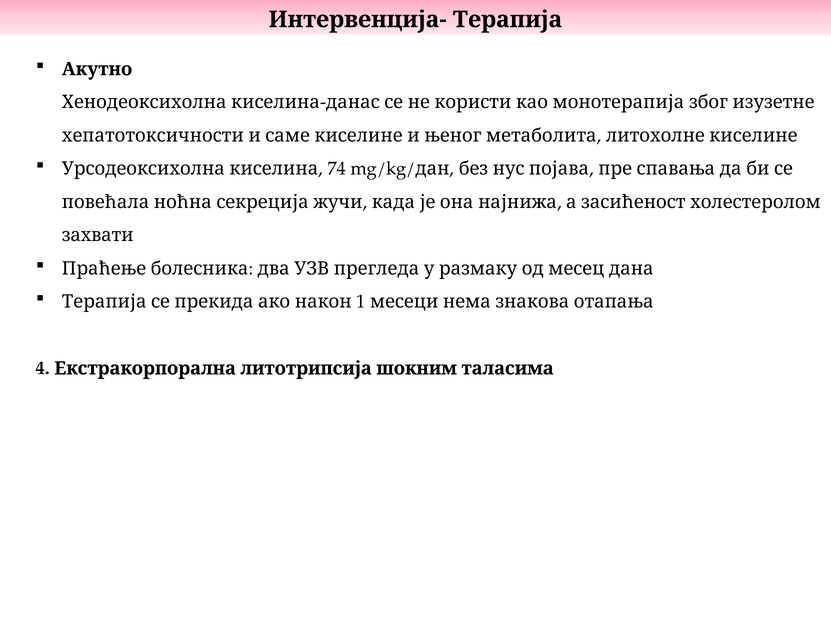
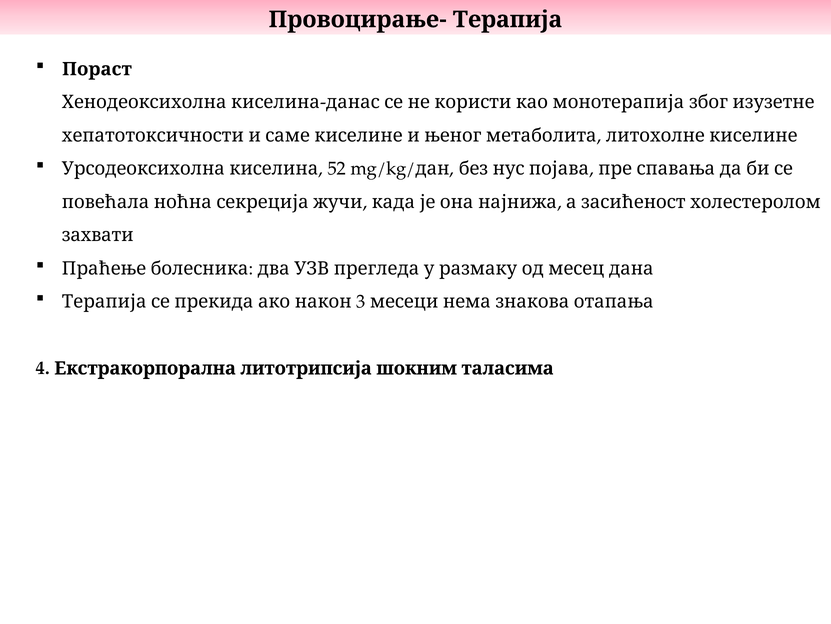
Интервенција-: Интервенција- -> Провоцирање- (357, 20)
Акутно: Акутно -> Пораст (97, 69)
74: 74 -> 52 (337, 169)
1: 1 -> 3 (361, 302)
